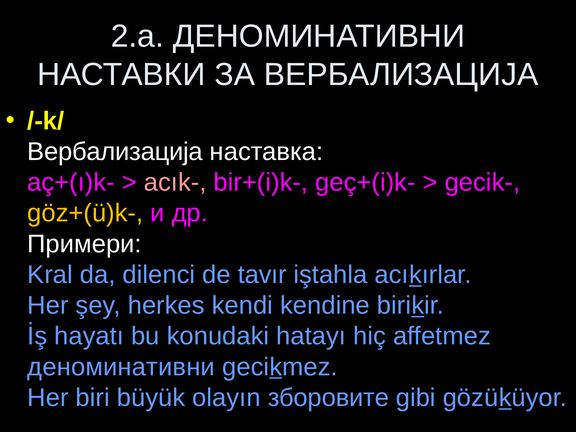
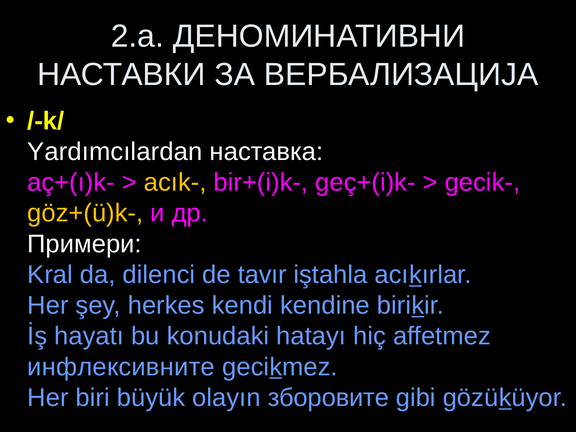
Вербализација: Вербализација -> Yardımcılardan (115, 152)
acık- colour: pink -> yellow (175, 182)
деноминативни: деноминативни -> инфлексивните (121, 367)
